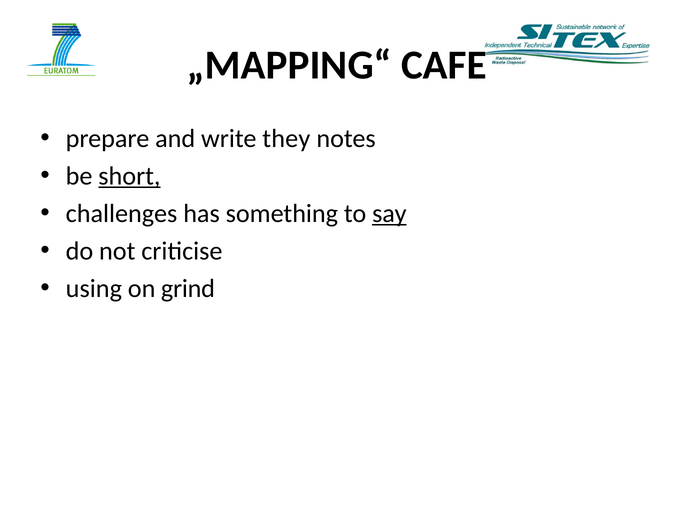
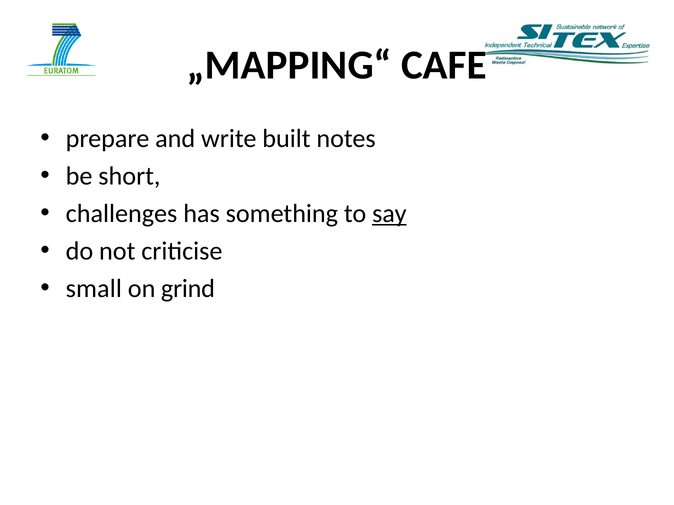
they: they -> built (286, 139)
short underline: present -> none (129, 176)
using: using -> small (94, 289)
